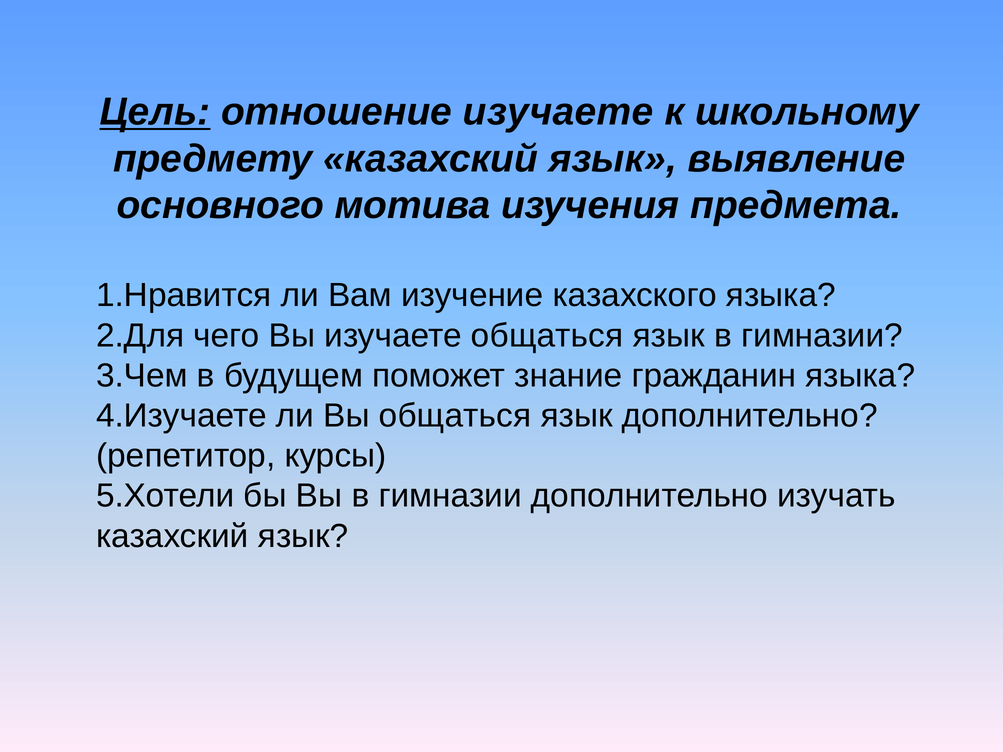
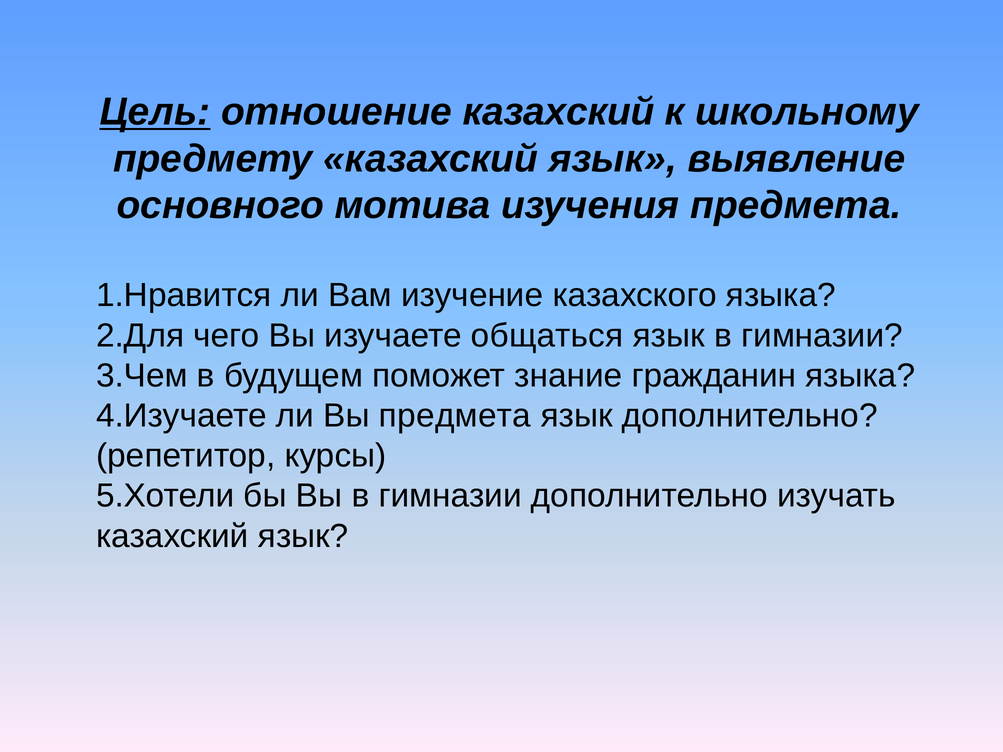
отношение изучаете: изучаете -> казахский (559, 112)
Вы общаться: общаться -> предмета (455, 416)
